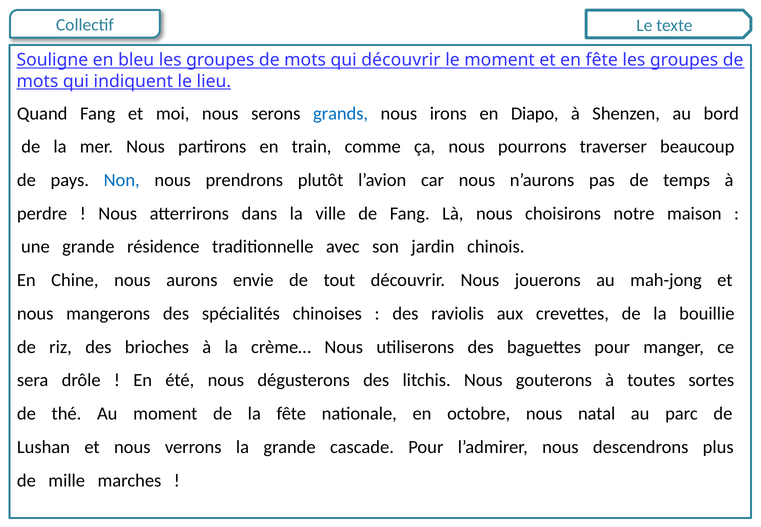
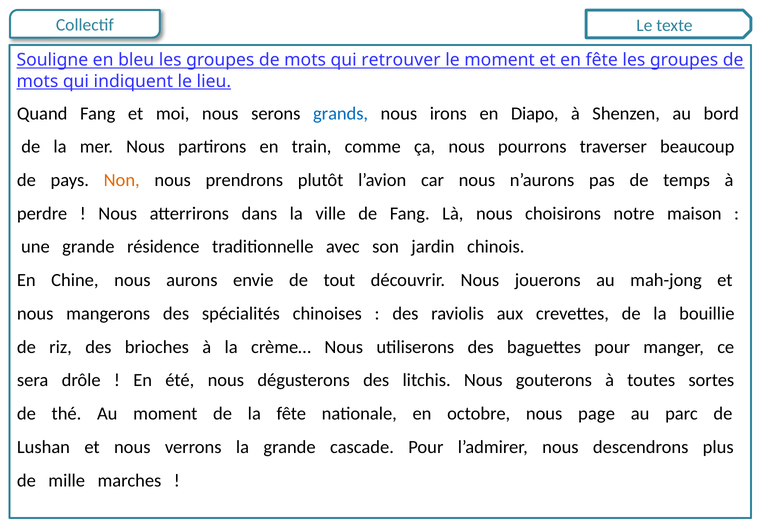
qui découvrir: découvrir -> retrouver (401, 60)
Non colour: blue -> orange (122, 180)
natal: natal -> page (597, 414)
